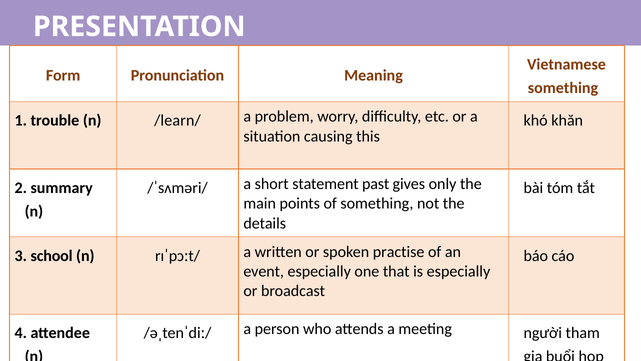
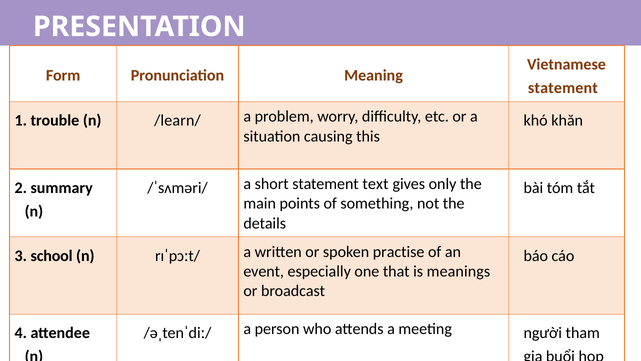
something: something -> statement (563, 88)
past: past -> text (375, 184)
is especially: especially -> meanings (458, 271)
